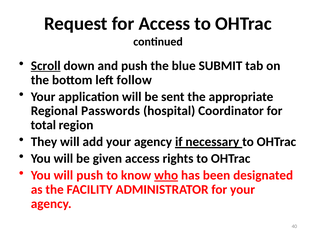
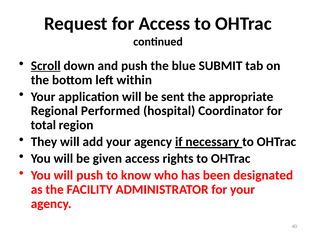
follow: follow -> within (134, 80)
Passwords: Passwords -> Performed (111, 111)
who underline: present -> none (166, 175)
